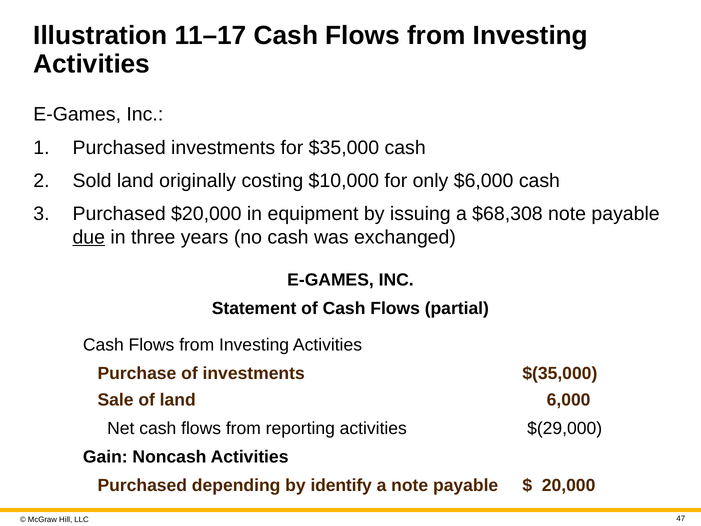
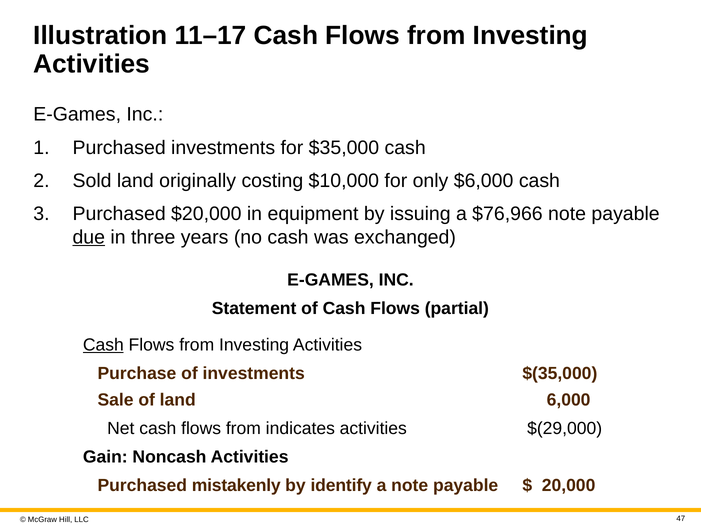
$68,308: $68,308 -> $76,966 (507, 214)
Cash underline: none -> present (103, 345)
reporting: reporting -> indicates (300, 428)
depending: depending -> mistakenly (236, 485)
